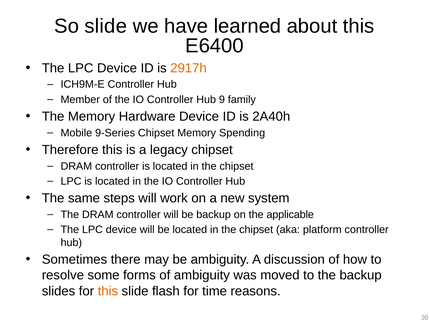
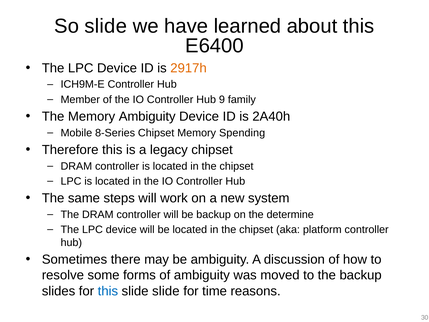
Memory Hardware: Hardware -> Ambiguity (147, 116)
9-Series: 9-Series -> 8-Series (115, 133)
applicable: applicable -> determine (290, 214)
this colour: orange -> blue (108, 291)
slide flash: flash -> slide (166, 291)
